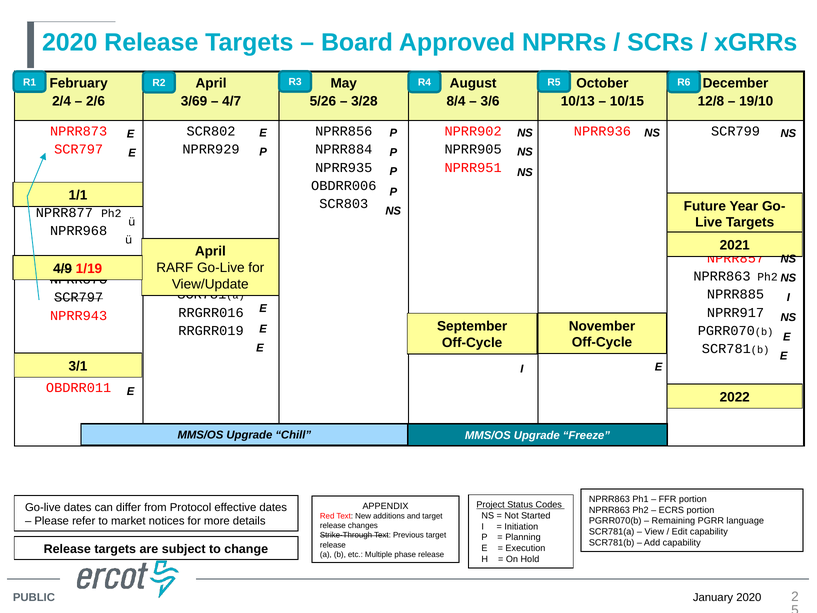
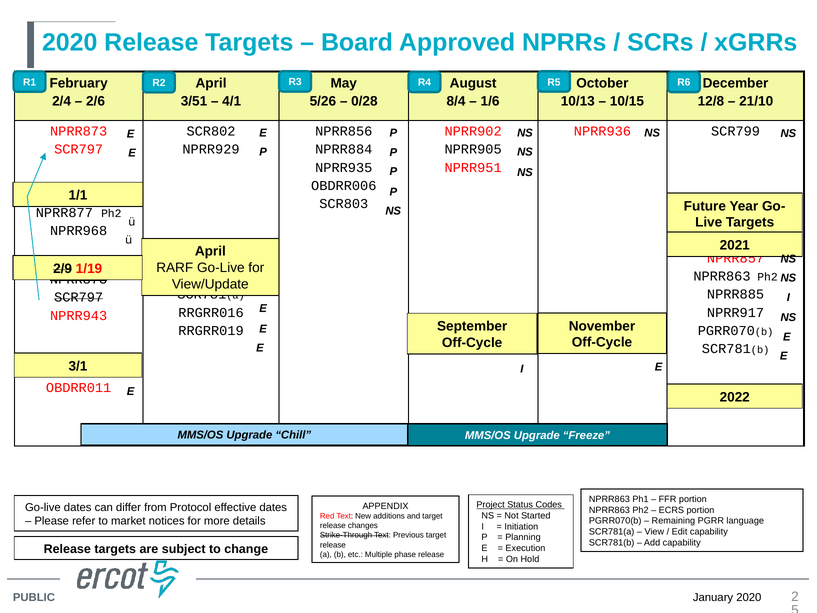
3/69: 3/69 -> 3/51 (194, 101)
4/7: 4/7 -> 4/1 (232, 101)
3/28: 3/28 -> 0/28 (364, 101)
3/6: 3/6 -> 1/6 (490, 101)
19/10: 19/10 -> 21/10 (756, 101)
4/9: 4/9 -> 2/9 (63, 268)
